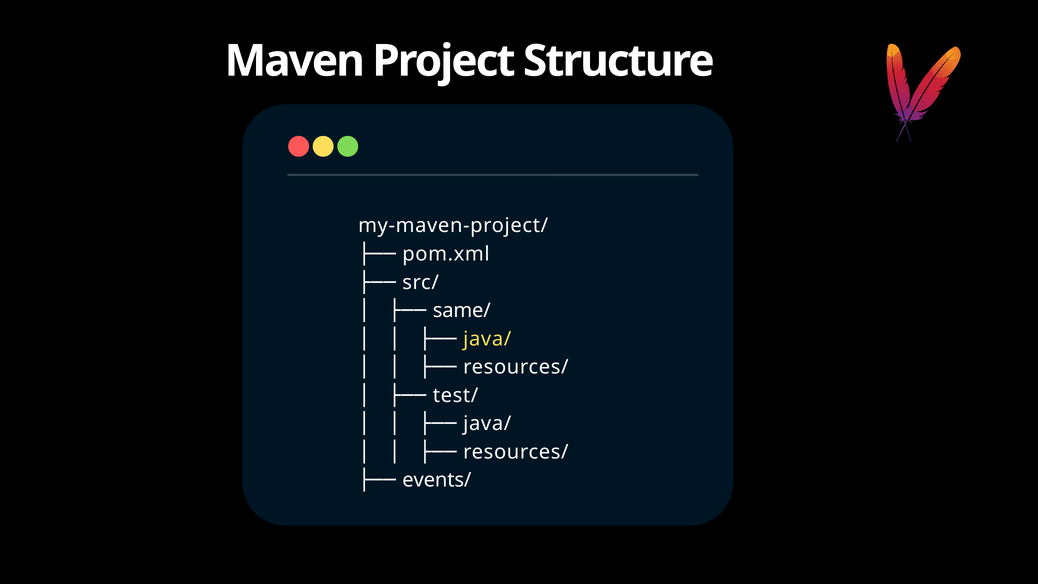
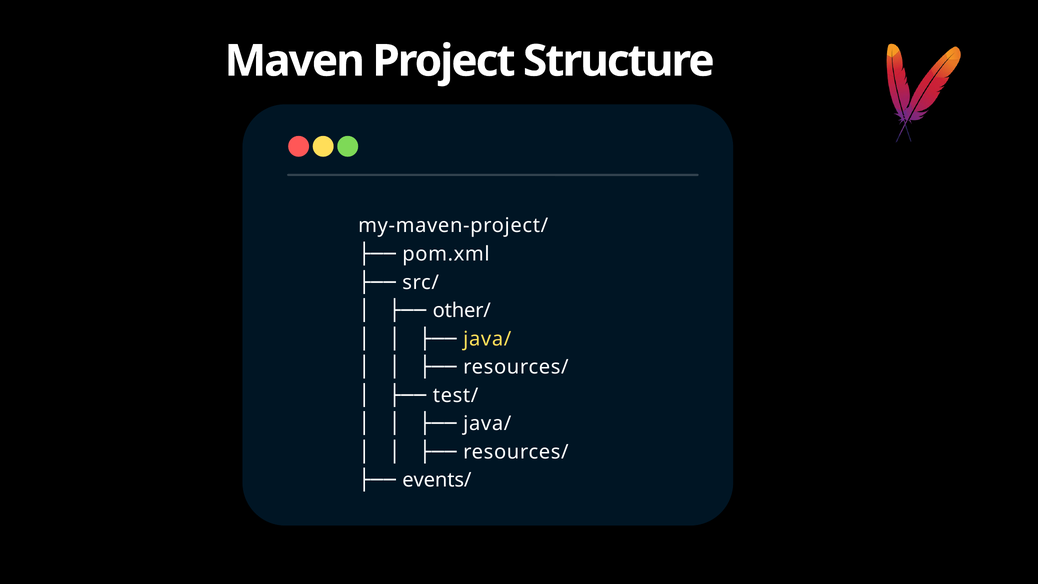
same/: same/ -> other/ (462, 311)
